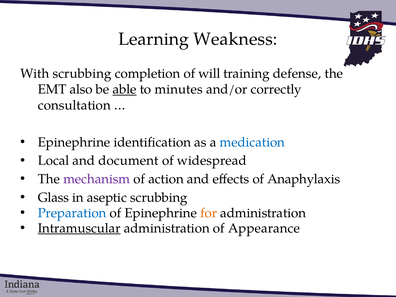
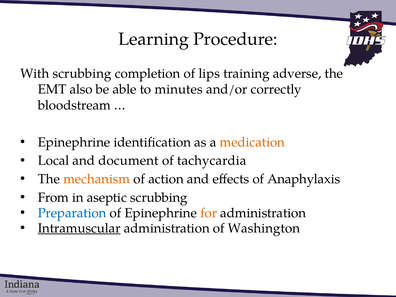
Weakness: Weakness -> Procedure (235, 39)
will: will -> lips (209, 74)
defense: defense -> adverse (297, 74)
able underline: present -> none (125, 89)
consultation: consultation -> bloodstream (74, 105)
medication colour: blue -> orange (252, 142)
widespread: widespread -> tachycardia (212, 161)
mechanism colour: purple -> orange (97, 179)
Glass: Glass -> From (53, 198)
Appearance: Appearance -> Washington (264, 228)
